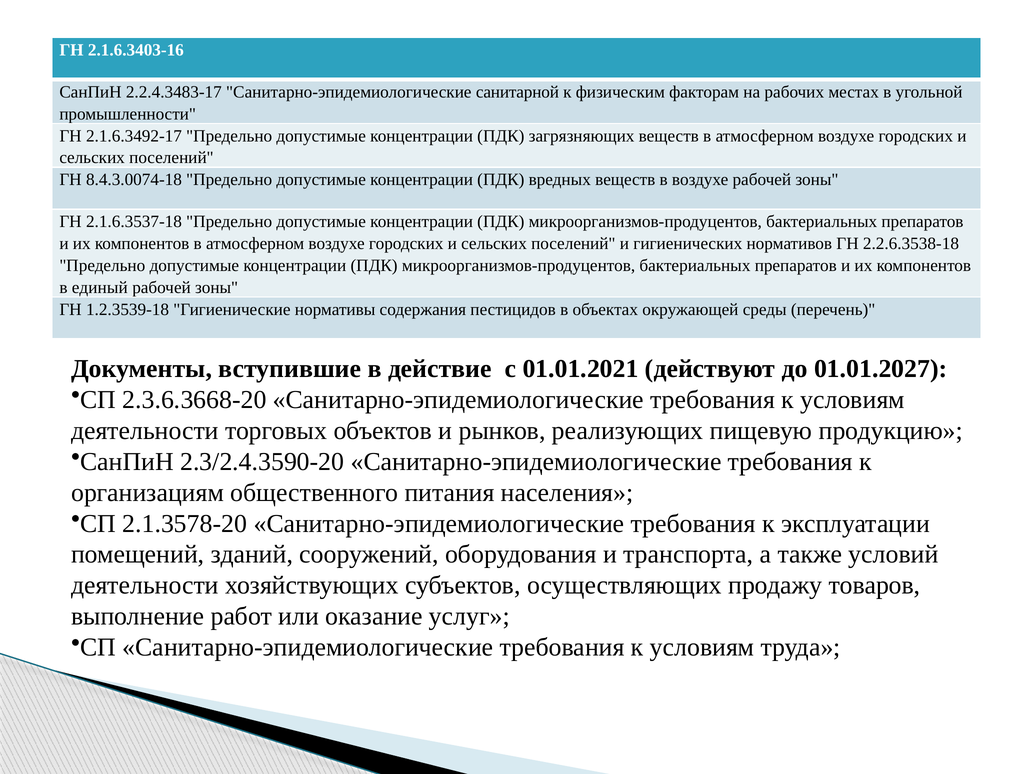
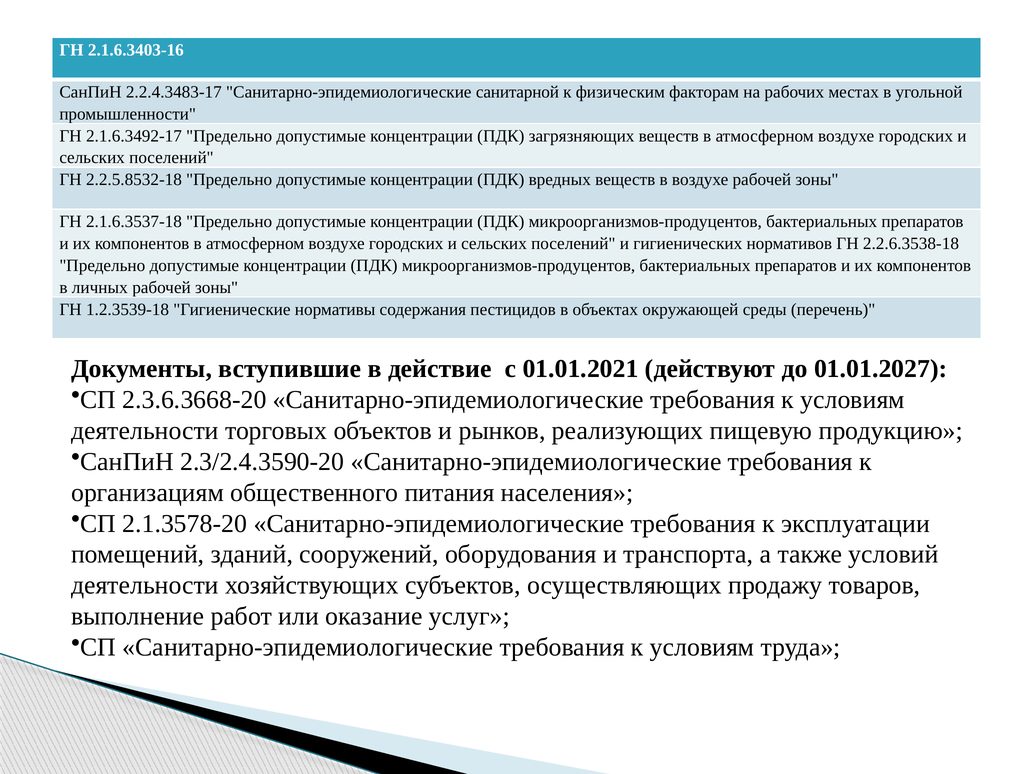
8.4.3.0074-18: 8.4.3.0074-18 -> 2.2.5.8532-18 (134, 180)
единый: единый -> личных (100, 288)
